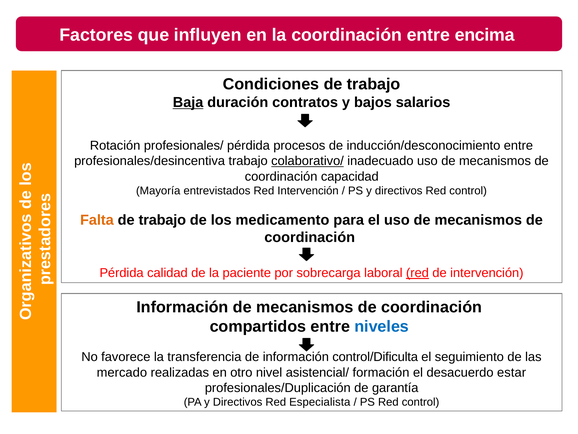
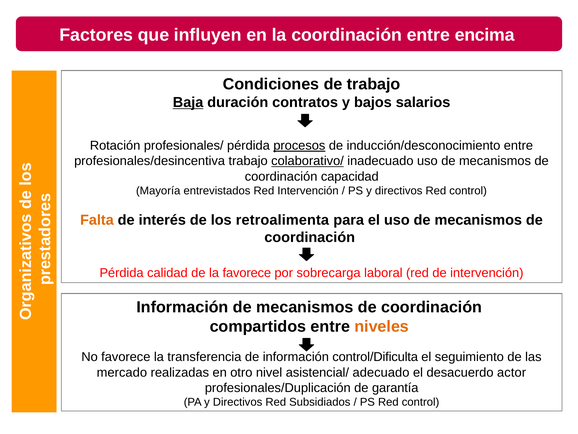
procesos underline: none -> present (299, 145)
trabajo: trabajo -> interés (162, 220)
medicamento: medicamento -> retroalimenta (282, 220)
la paciente: paciente -> favorece (247, 273)
red underline: present -> none (417, 273)
niveles colour: blue -> orange (382, 326)
formación: formación -> adecuado (381, 372)
estar: estar -> actor (512, 372)
Especialista: Especialista -> Subsidiados (320, 402)
